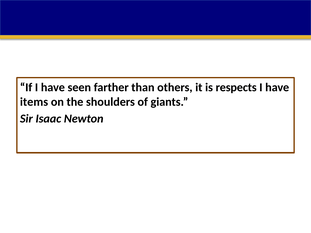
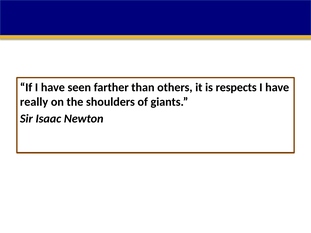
items: items -> really (34, 102)
